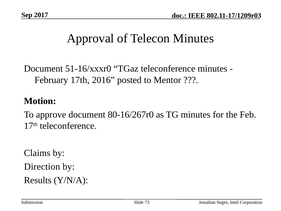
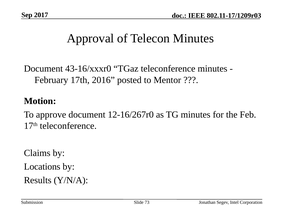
51-16/xxxr0: 51-16/xxxr0 -> 43-16/xxxr0 (88, 69)
80-16/267r0: 80-16/267r0 -> 12-16/267r0 (131, 114)
Direction: Direction -> Locations (42, 166)
